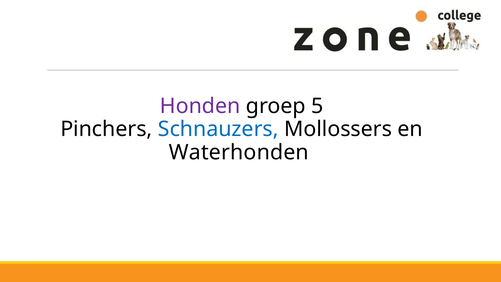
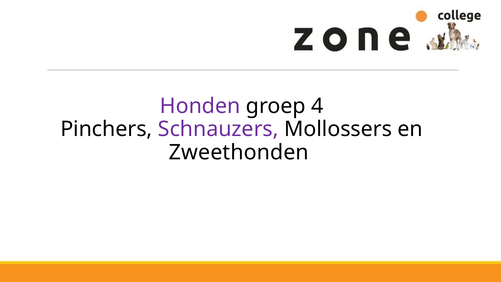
5: 5 -> 4 (317, 106)
Schnauzers colour: blue -> purple (218, 129)
Waterhonden: Waterhonden -> Zweethonden (239, 152)
